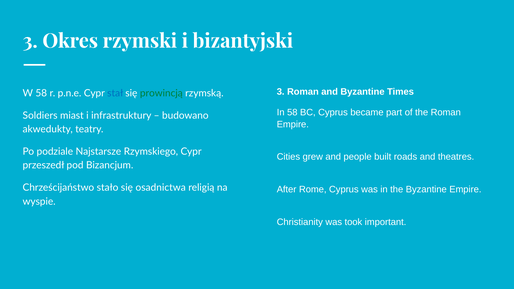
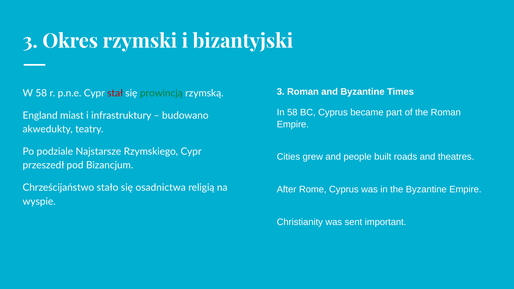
stał colour: blue -> red (115, 93)
Soldiers: Soldiers -> England (40, 116)
took: took -> sent (353, 222)
